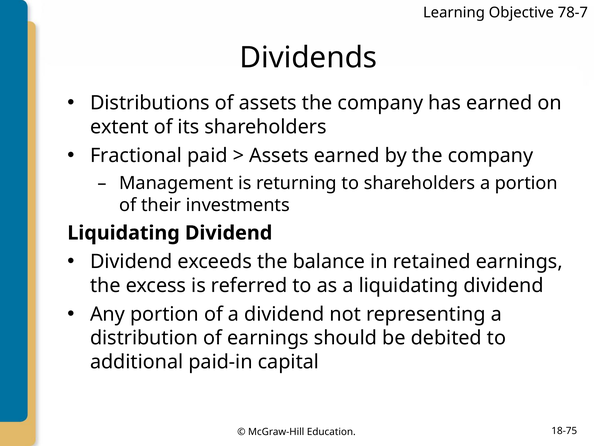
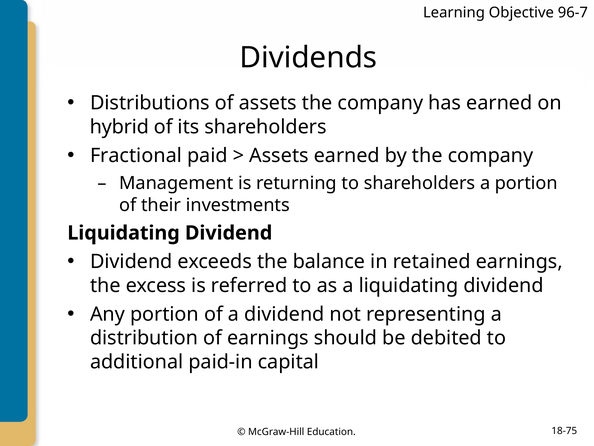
78-7: 78-7 -> 96-7 (573, 13)
extent: extent -> hybrid (119, 127)
